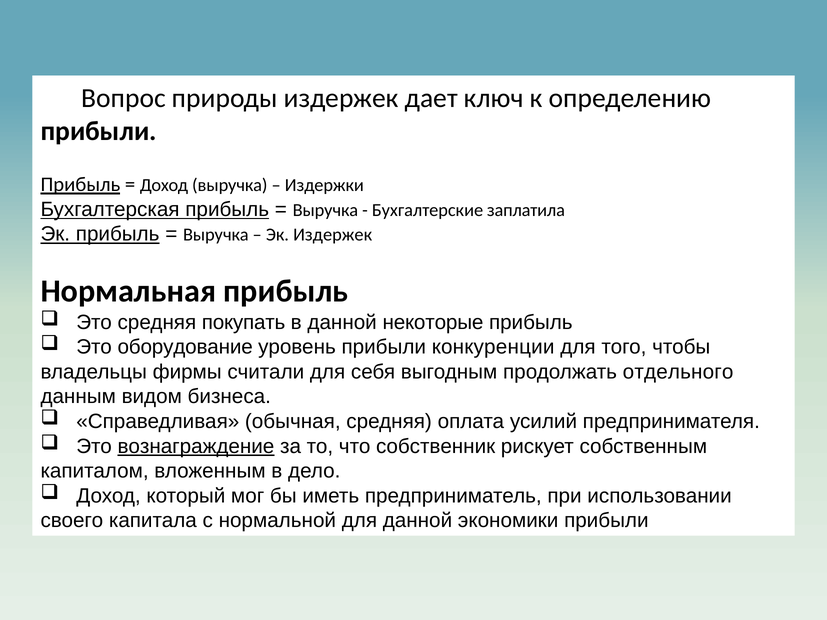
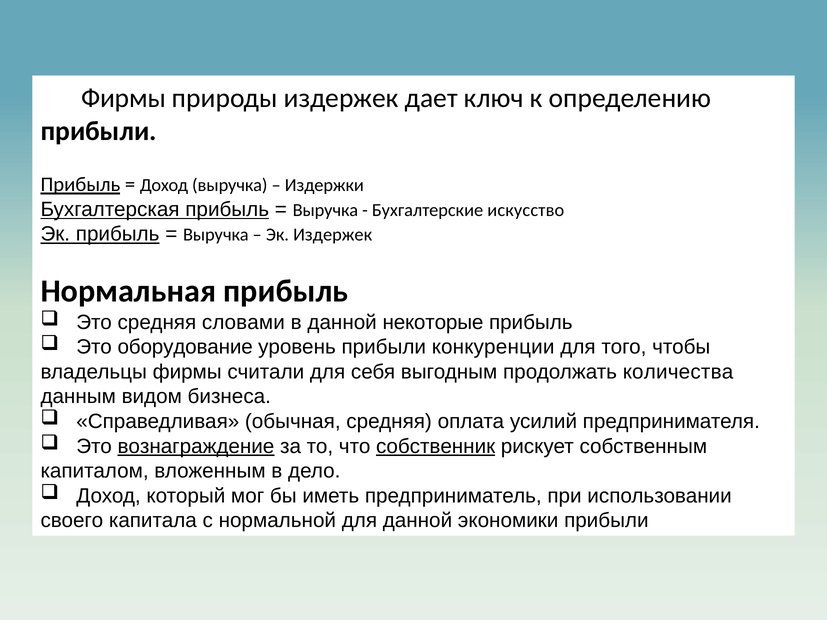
Вопрос: Вопрос -> Фирмы (124, 98)
заплатила: заплатила -> искусство (526, 210)
покупать: покупать -> словами (243, 322)
отдельного: отдельного -> количества (678, 372)
собственник underline: none -> present (436, 446)
